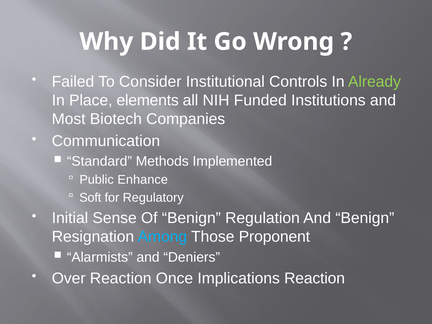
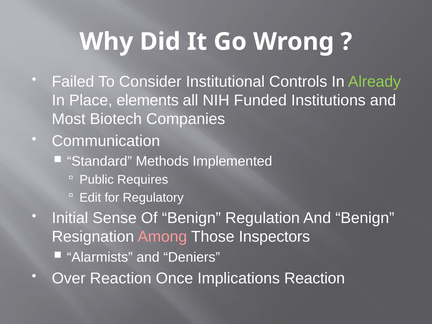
Enhance: Enhance -> Requires (143, 180)
Soft: Soft -> Edit (90, 198)
Among colour: light blue -> pink (162, 237)
Proponent: Proponent -> Inspectors (274, 237)
